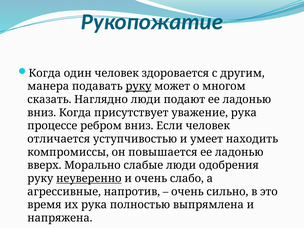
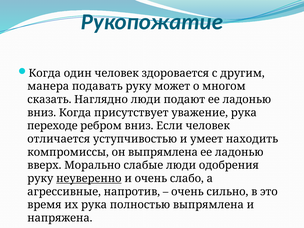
руку underline: present -> none (138, 86)
процессе: процессе -> переходе (52, 126)
он повышается: повышается -> выпрямлена (163, 152)
